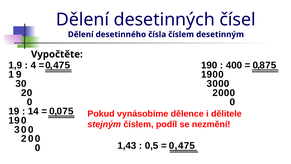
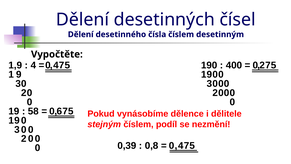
8: 8 -> 2 (262, 65)
14: 14 -> 58 (33, 111)
0: 0 -> 6 (59, 111)
1,43: 1,43 -> 0,39 (127, 145)
0,5: 0,5 -> 0,8 (152, 145)
